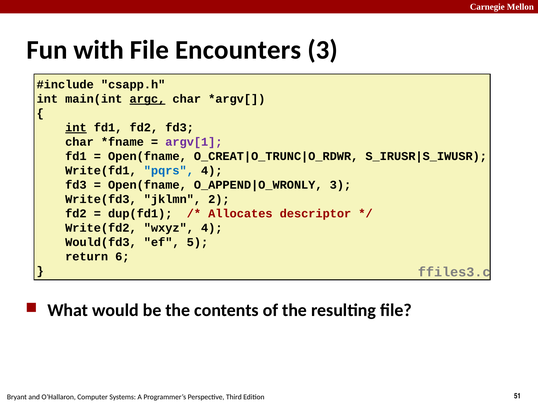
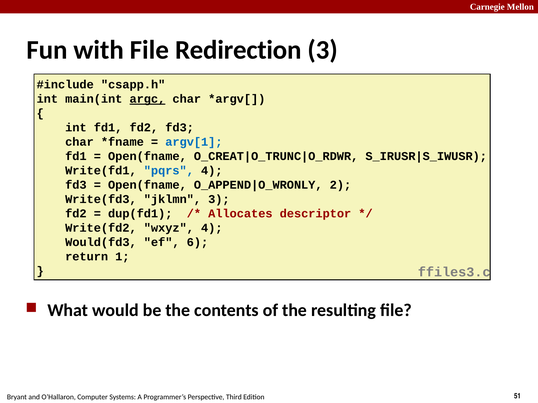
Encounters: Encounters -> Redirection (238, 50)
int underline: present -> none (76, 128)
argv[1 colour: purple -> blue (194, 142)
3: 3 -> 2 (340, 185)
jklmn 2: 2 -> 3 (219, 200)
5: 5 -> 6 (197, 243)
6: 6 -> 1 (122, 257)
